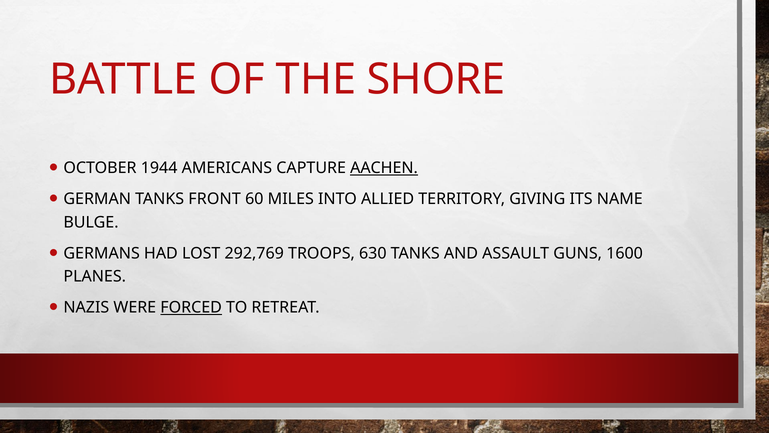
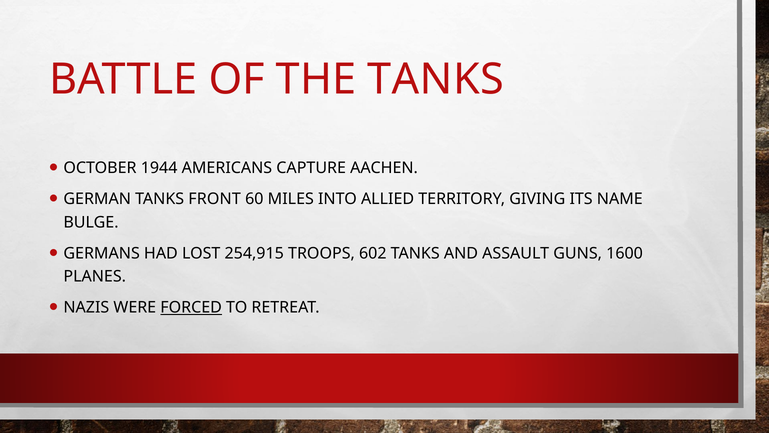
THE SHORE: SHORE -> TANKS (436, 79)
AACHEN underline: present -> none (384, 168)
292,769: 292,769 -> 254,915 (254, 253)
630: 630 -> 602 (373, 253)
